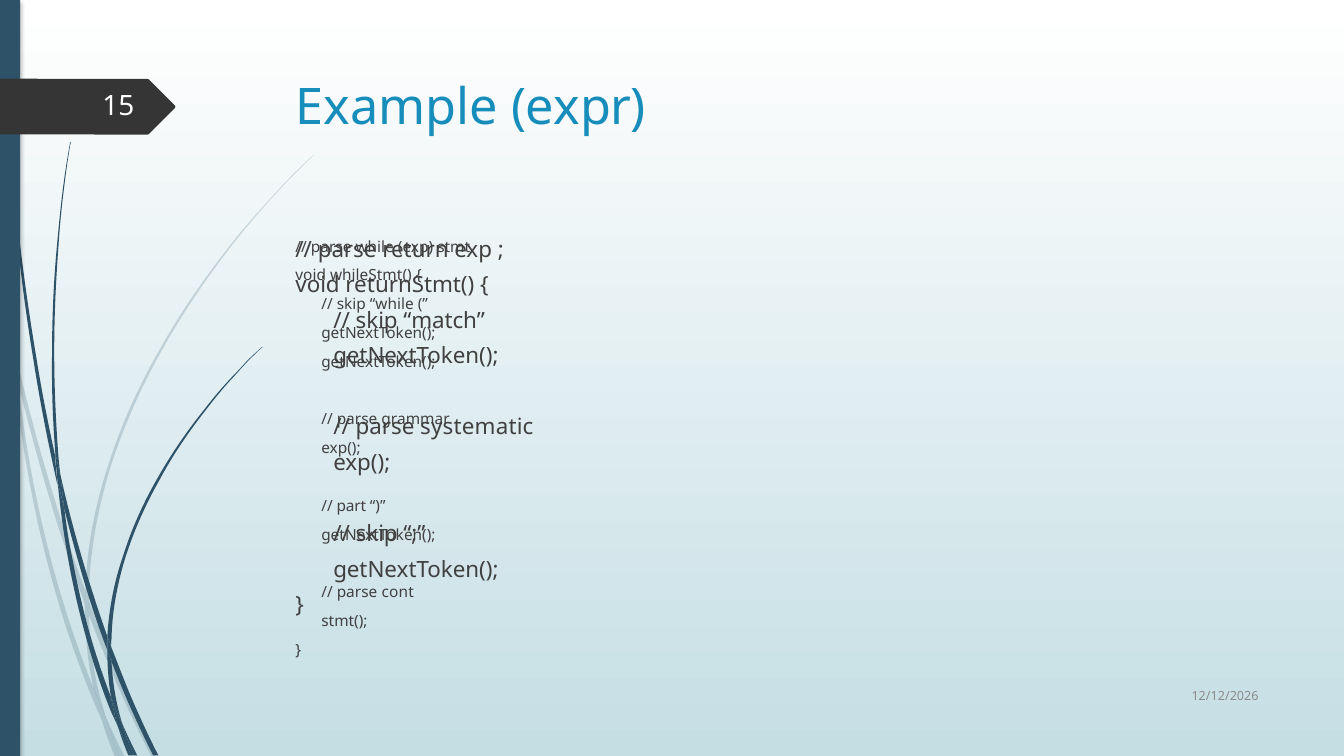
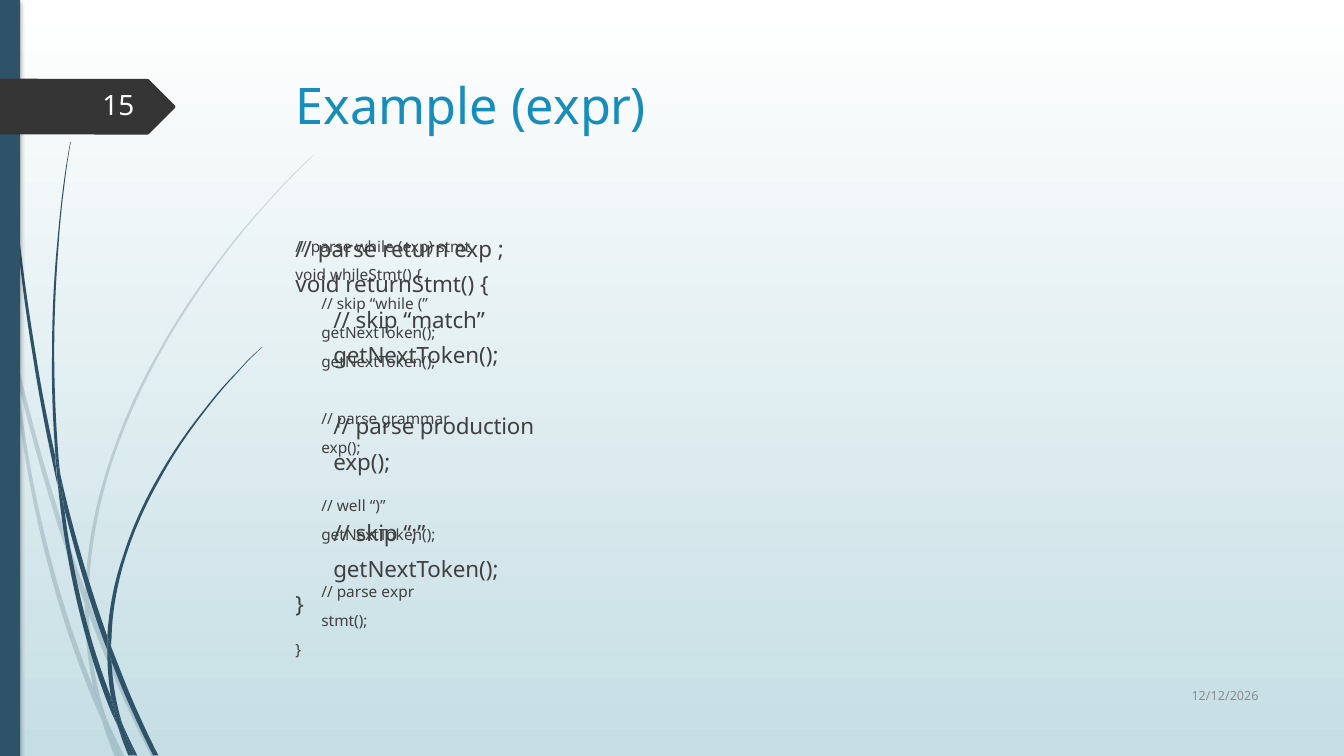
systematic: systematic -> production (477, 428)
part: part -> well (351, 506)
parse cont: cont -> expr (398, 593)
